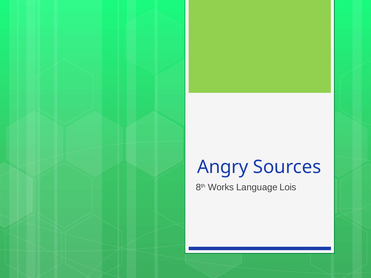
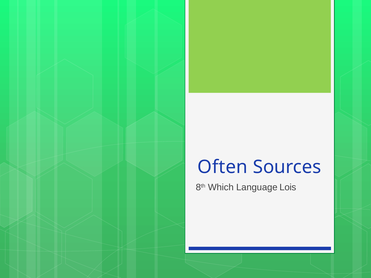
Angry: Angry -> Often (223, 167)
Works: Works -> Which (221, 187)
